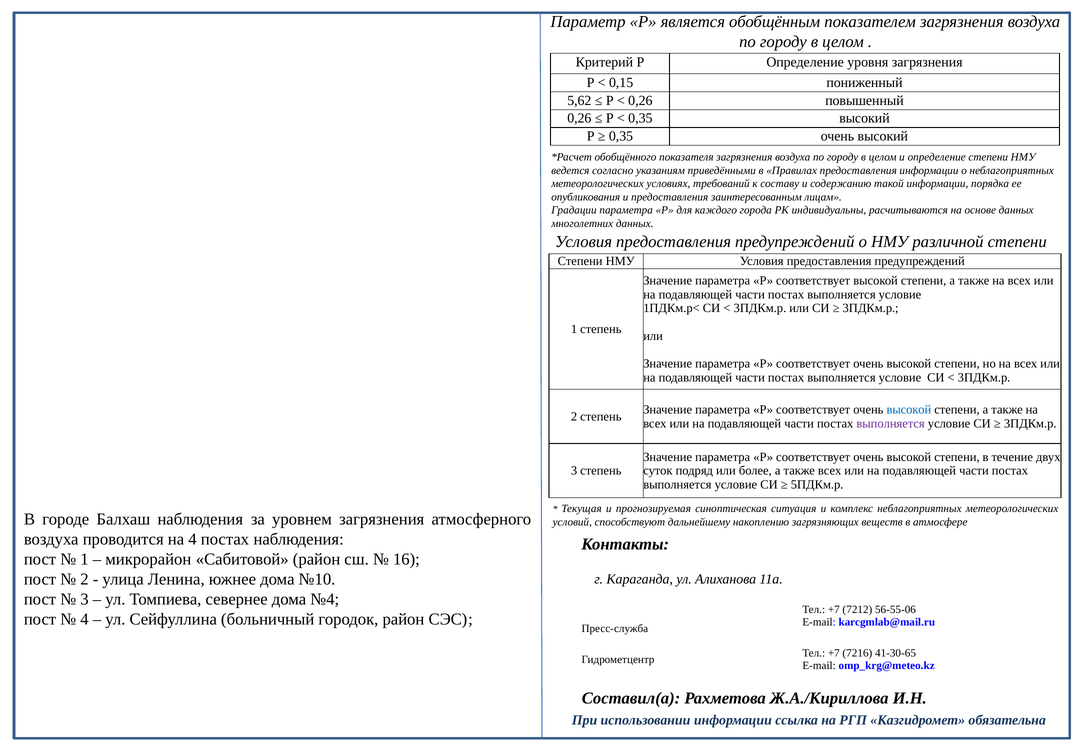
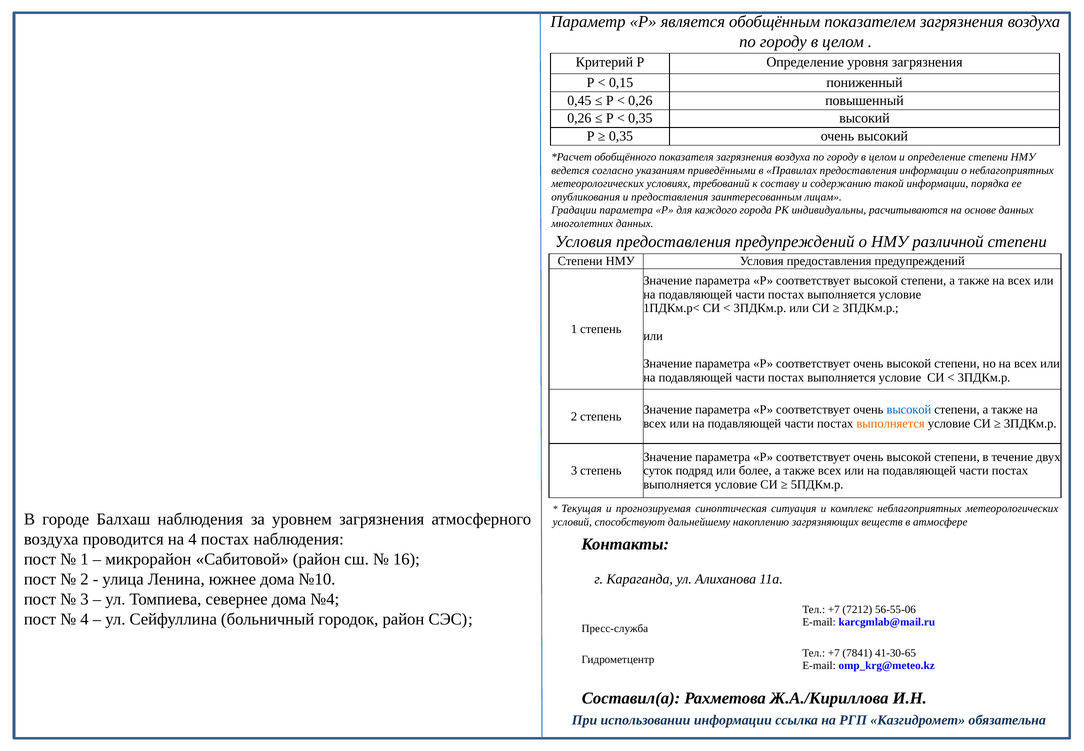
5,62: 5,62 -> 0,45 (579, 100)
выполняется colour: purple -> orange (891, 423)
7216: 7216 -> 7841 (857, 653)
